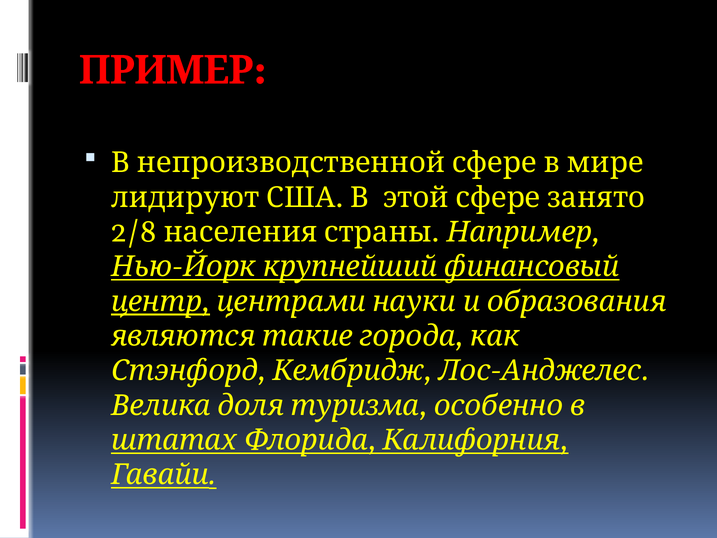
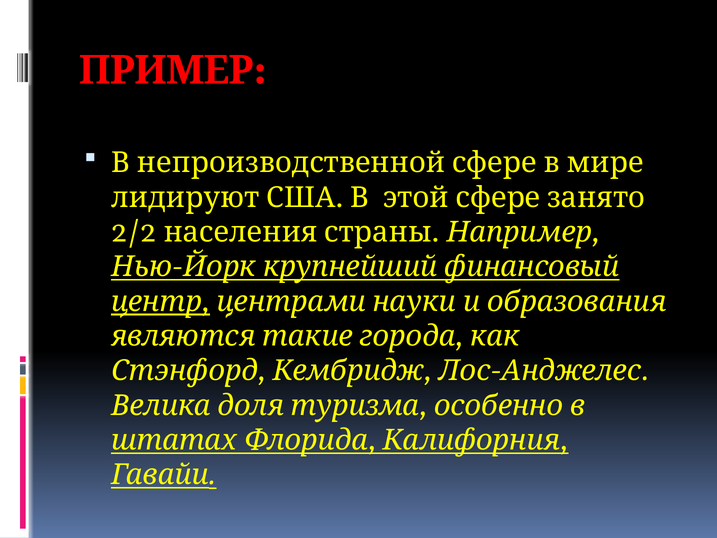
2/8: 2/8 -> 2/2 (134, 232)
